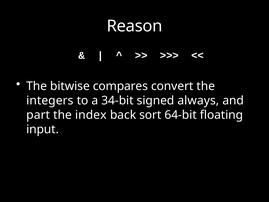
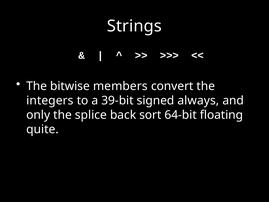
Reason: Reason -> Strings (134, 26)
compares: compares -> members (120, 86)
34-bit: 34-bit -> 39-bit (117, 100)
part: part -> only (38, 115)
index: index -> splice (91, 115)
input: input -> quite (42, 129)
